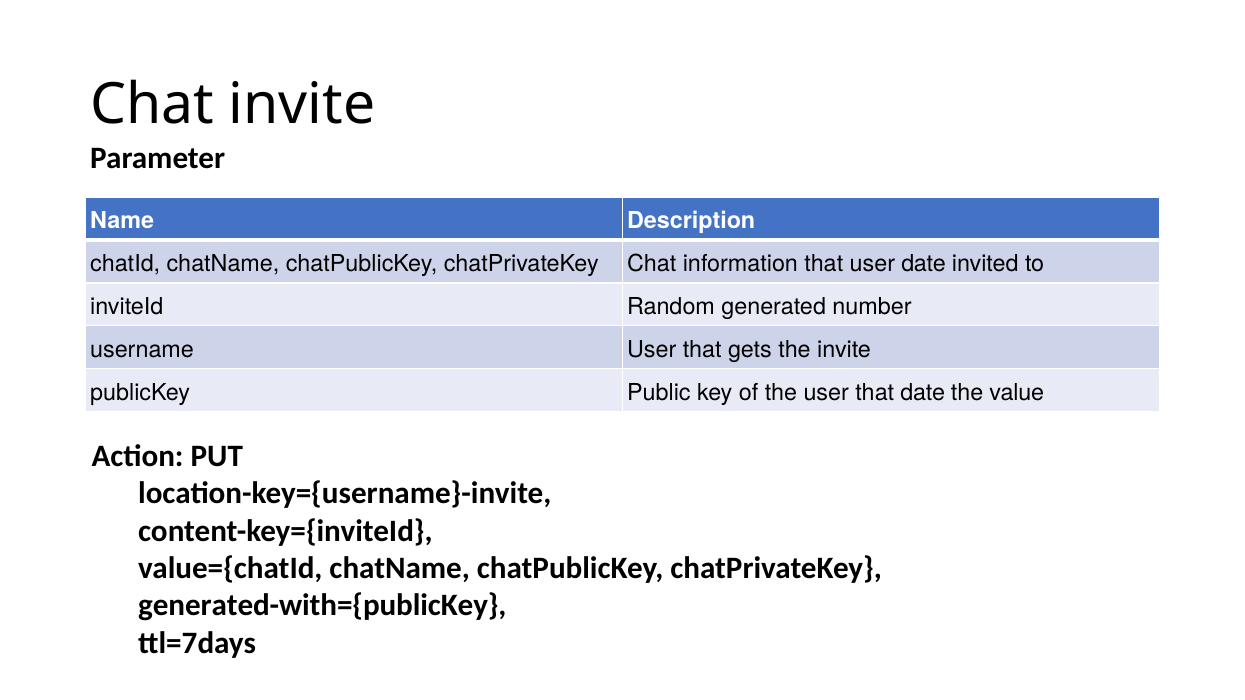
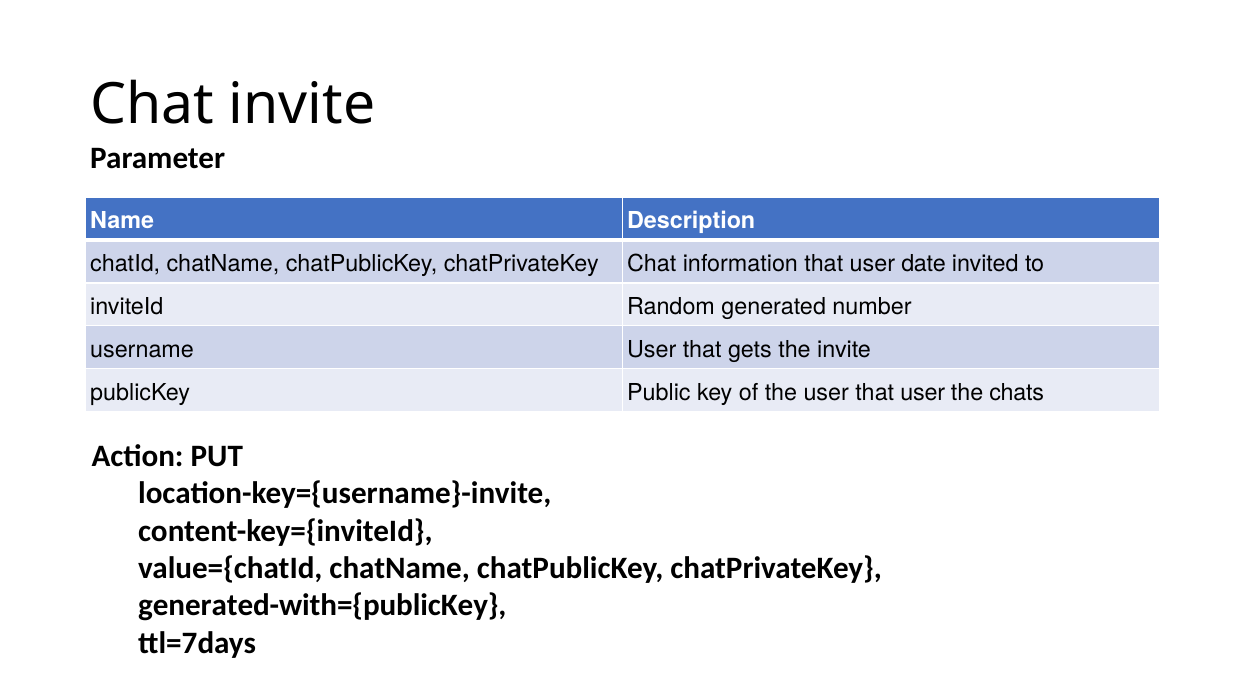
user that date: date -> user (923, 393)
value: value -> chats (1017, 393)
